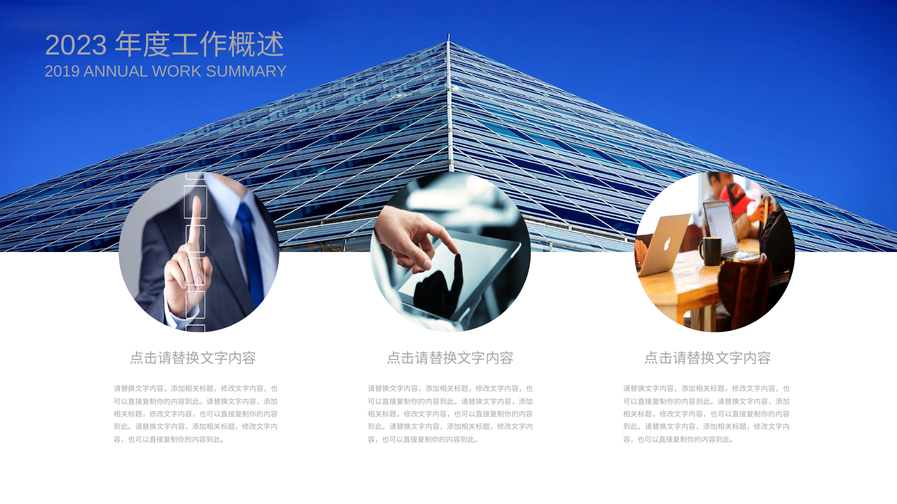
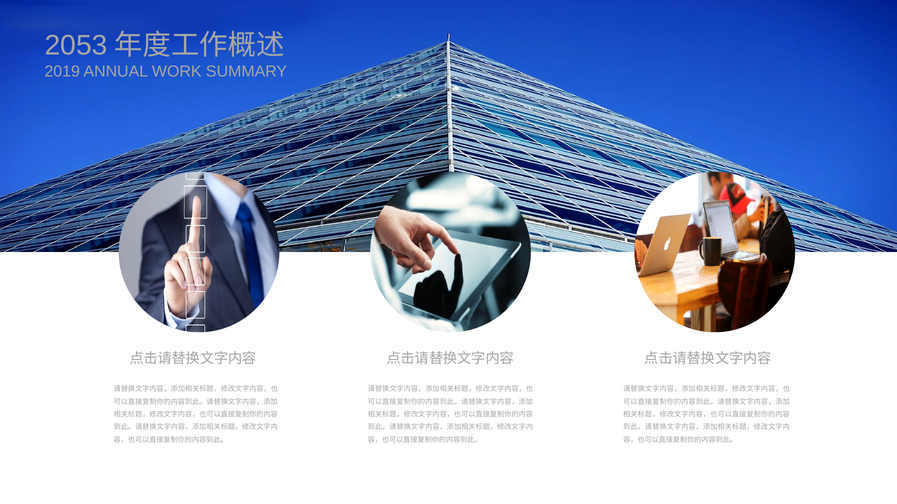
2023: 2023 -> 2053 (76, 45)
